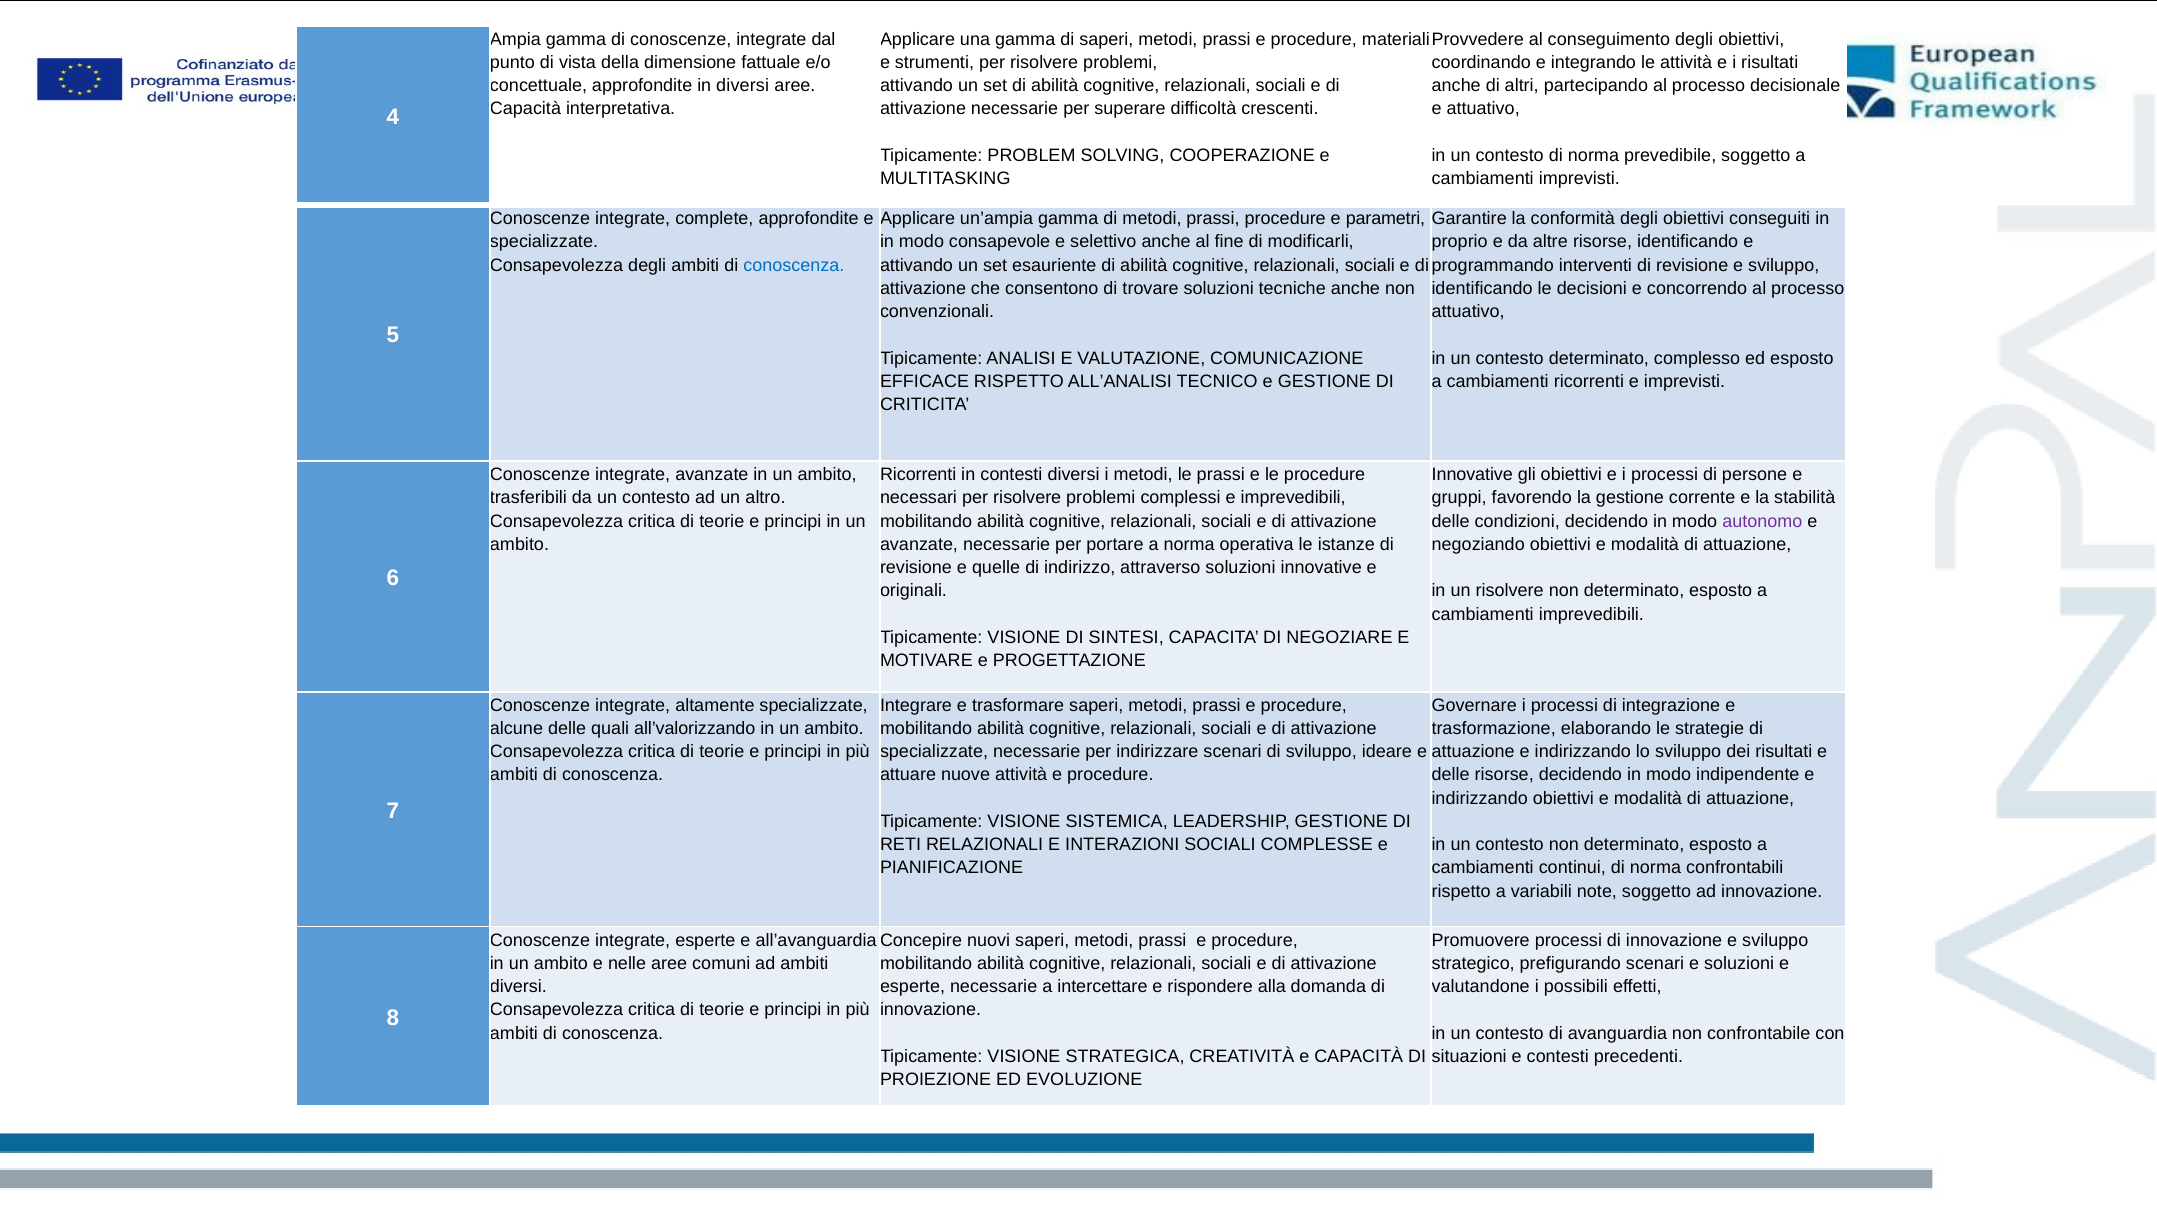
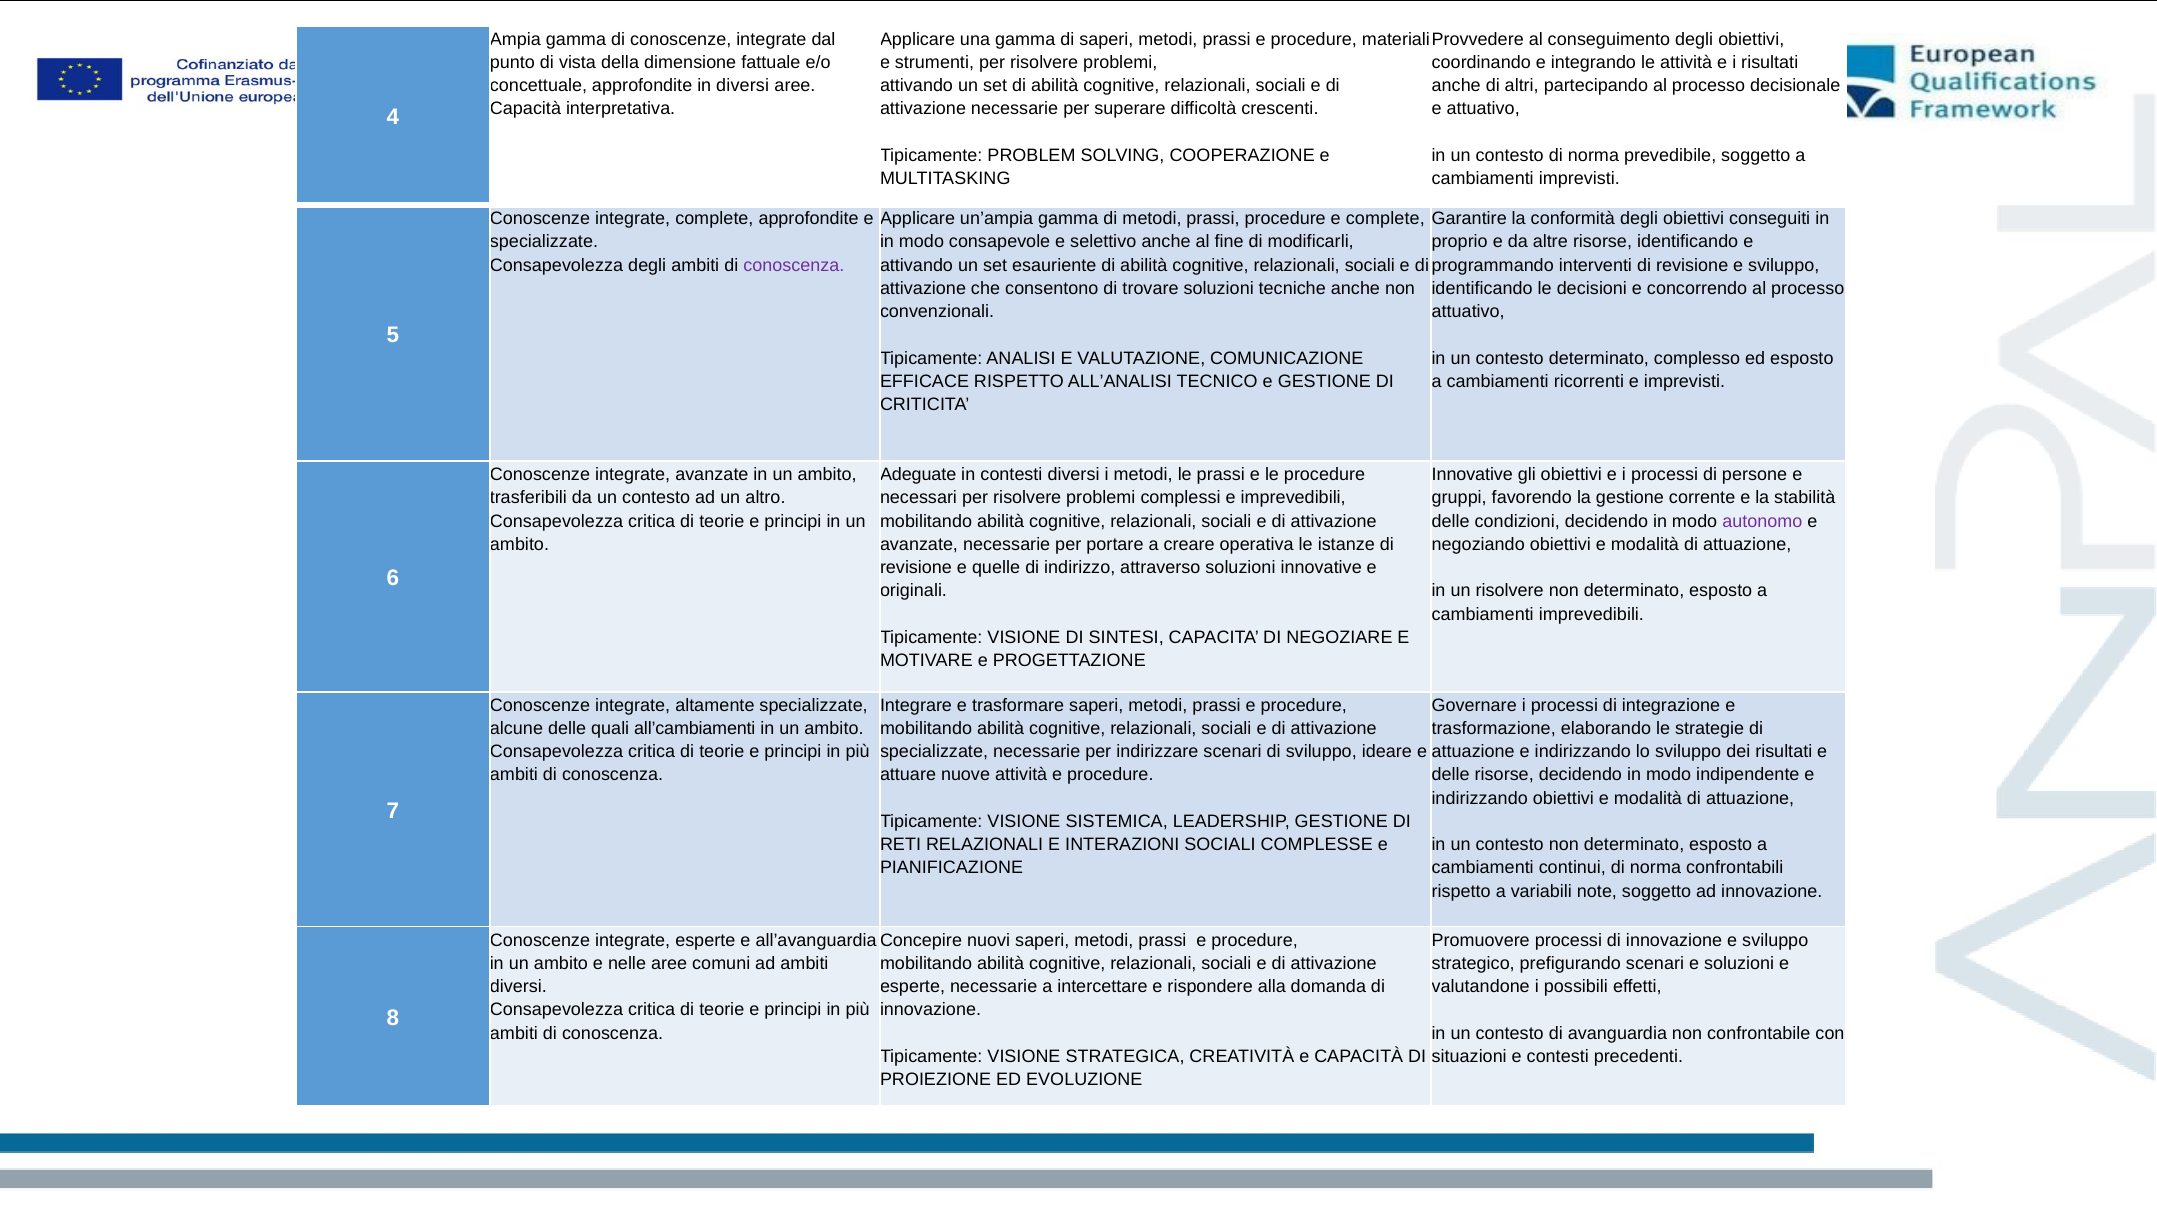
e parametri: parametri -> complete (1385, 219)
conoscenza colour: blue -> purple (794, 265)
Ricorrenti: Ricorrenti -> Adeguate (918, 475)
a norma: norma -> creare (1189, 545)
all’valorizzando: all’valorizzando -> all’cambiamenti (695, 729)
